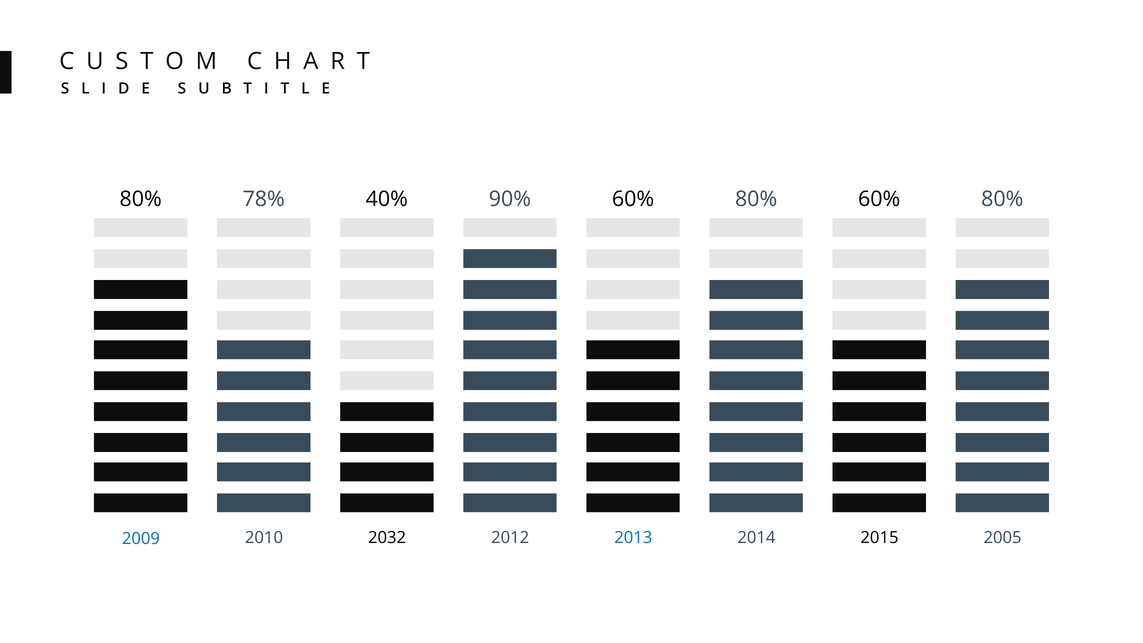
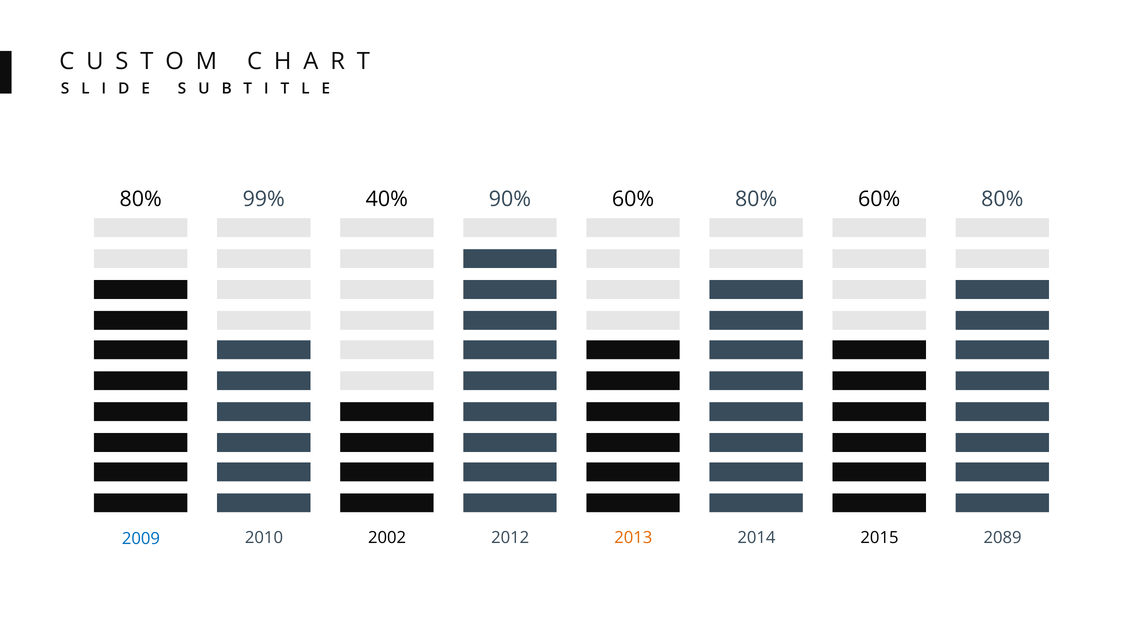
78%: 78% -> 99% (264, 199)
2032: 2032 -> 2002 (387, 538)
2013 colour: blue -> orange (633, 538)
2005: 2005 -> 2089 (1003, 538)
